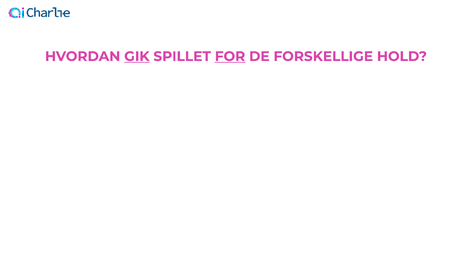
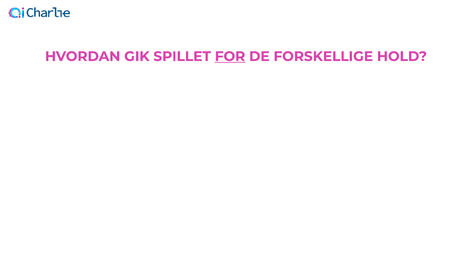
GIK underline: present -> none (137, 56)
